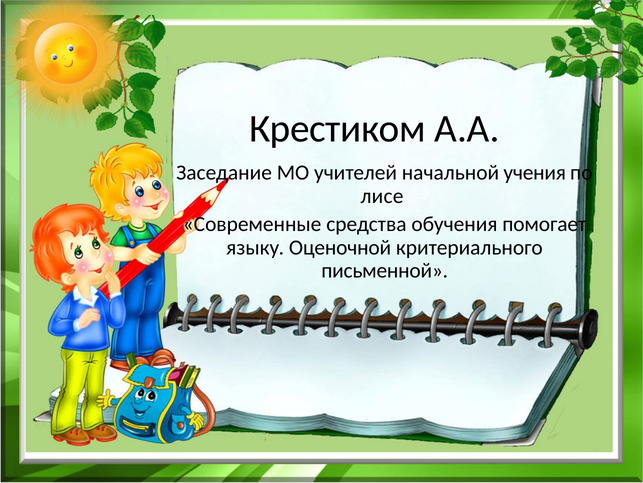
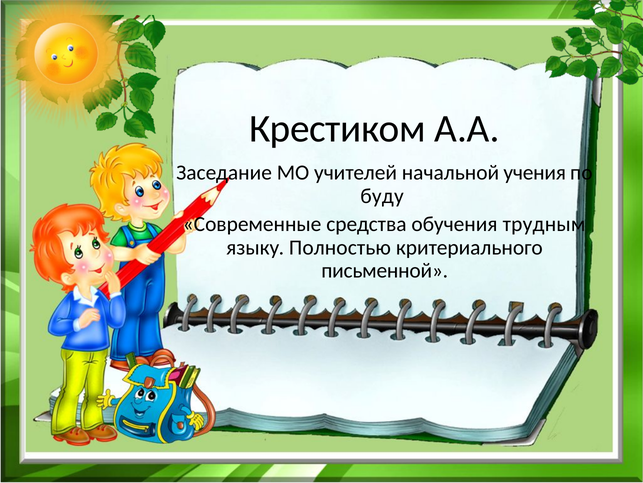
лисе: лисе -> буду (382, 196)
помогает: помогает -> трудным (544, 224)
Оценочной: Оценочной -> Полностью (340, 247)
